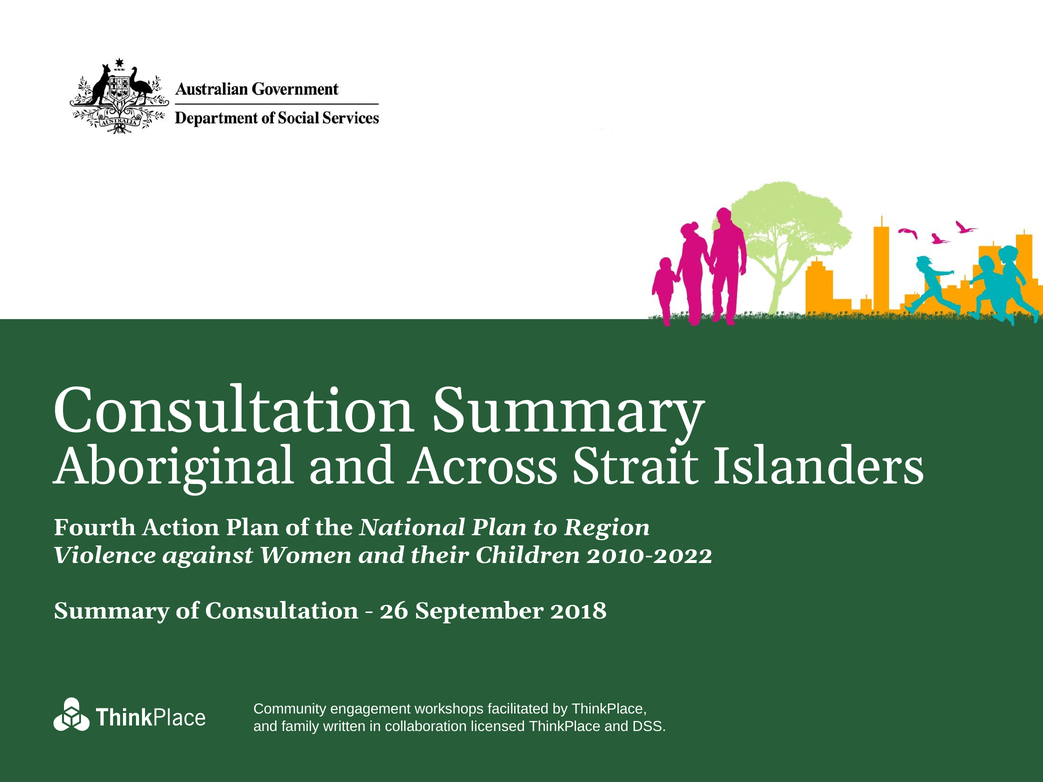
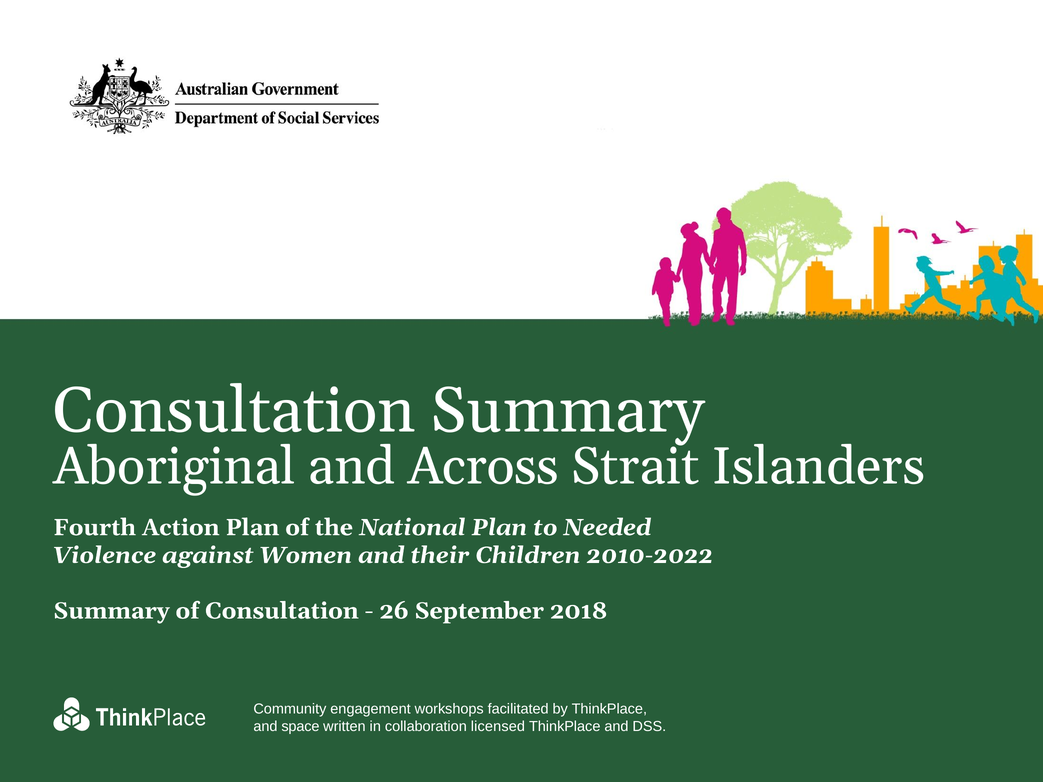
Region: Region -> Needed (607, 528)
family: family -> space (300, 726)
